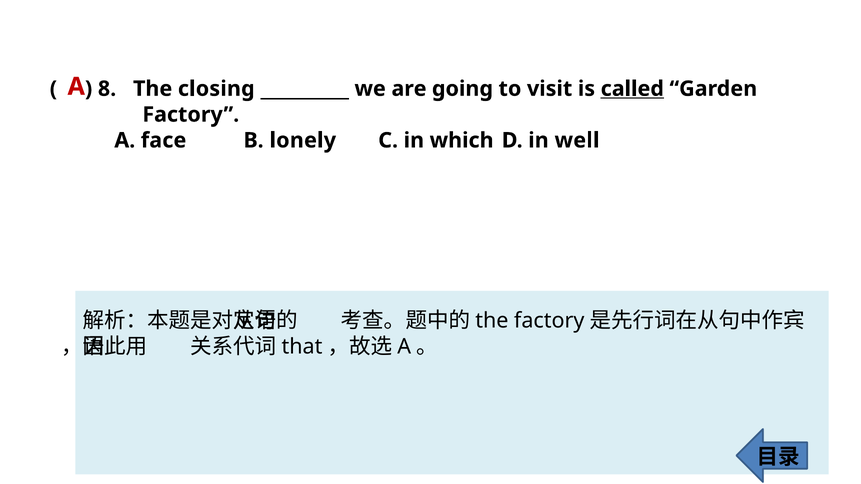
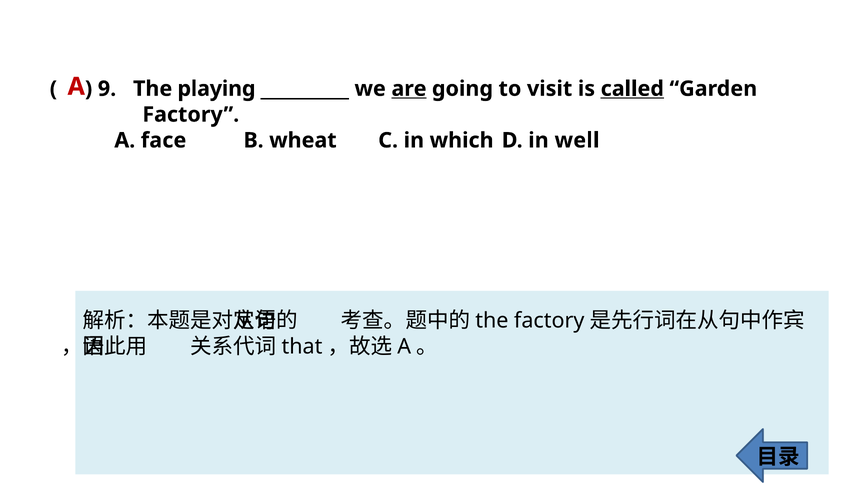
8: 8 -> 9 (107, 89)
closing: closing -> playing (216, 89)
are underline: none -> present (409, 89)
lonely: lonely -> wheat (303, 140)
